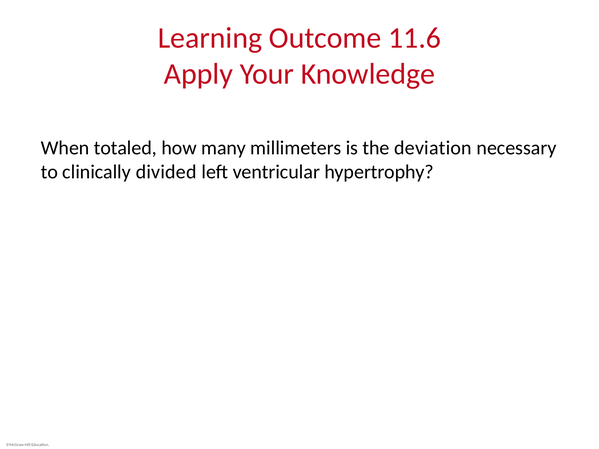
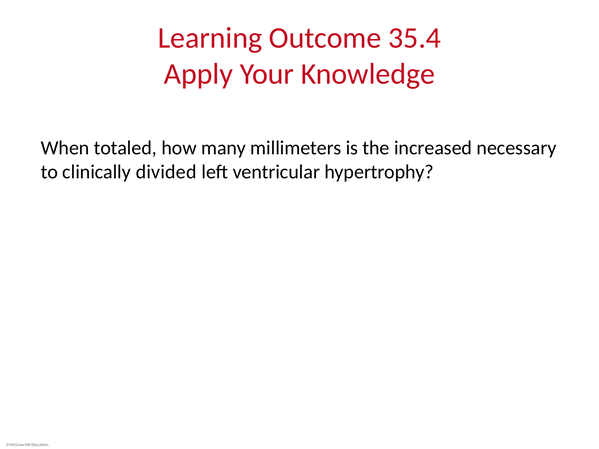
11.6: 11.6 -> 35.4 (415, 38)
deviation: deviation -> increased (433, 148)
